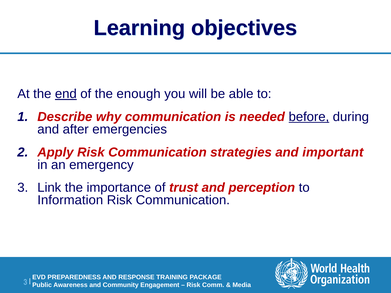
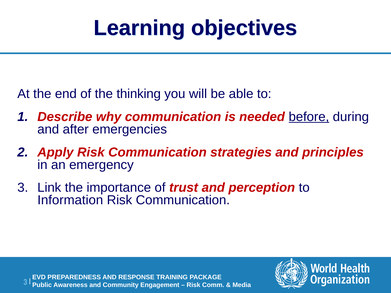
end underline: present -> none (66, 94)
enough: enough -> thinking (139, 94)
important: important -> principles (333, 152)
